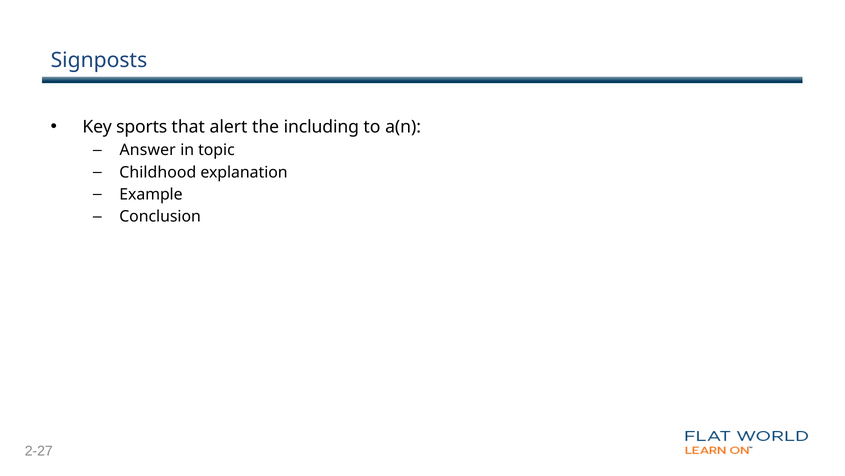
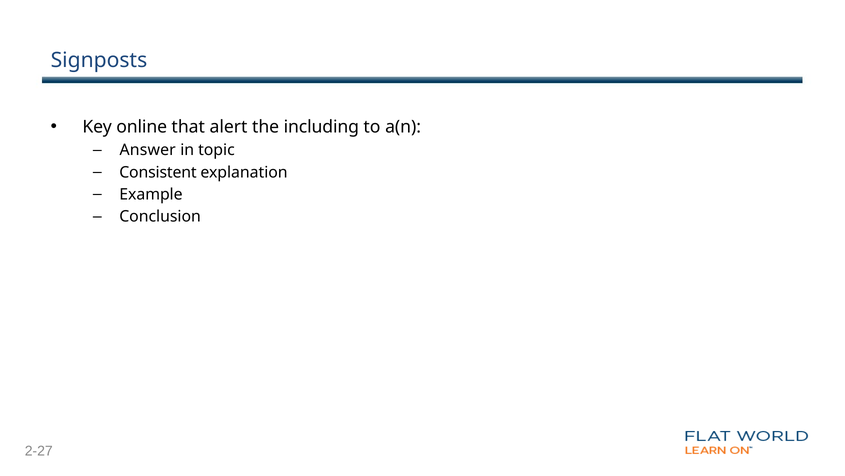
sports: sports -> online (142, 127)
Childhood: Childhood -> Consistent (158, 172)
